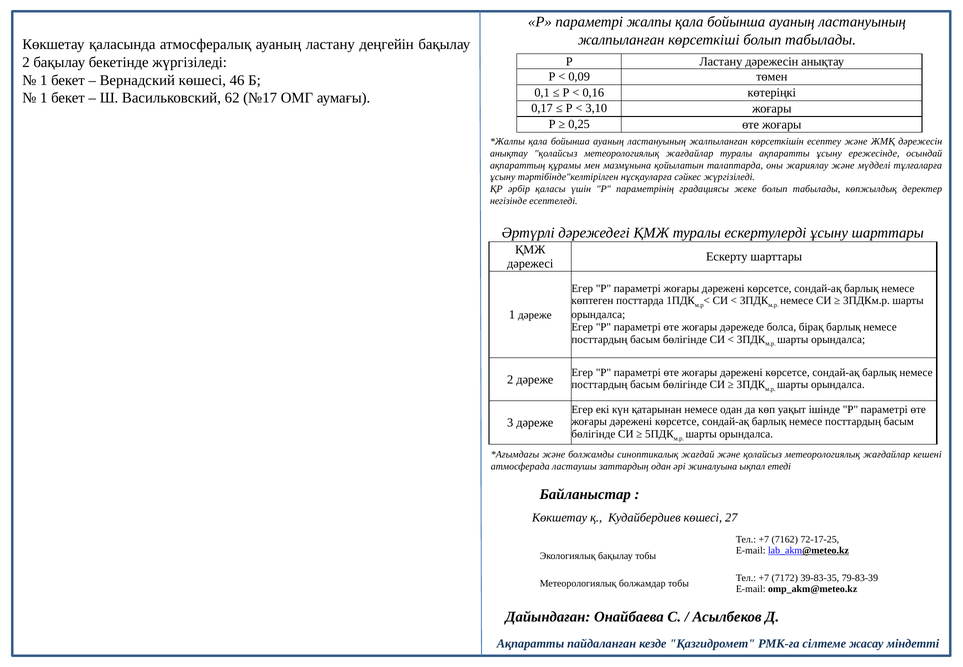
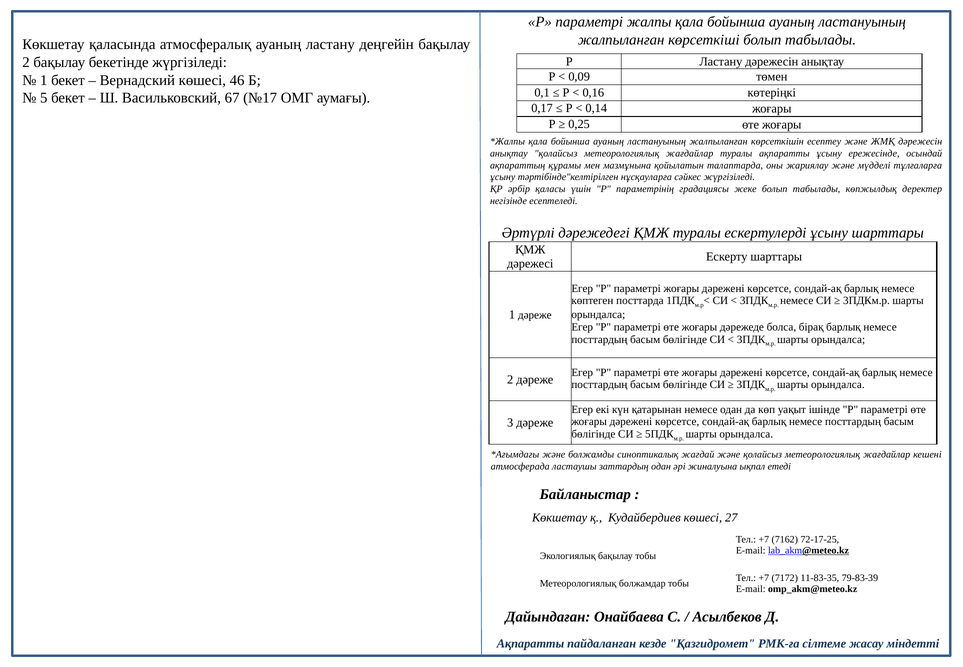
1: 1 -> 5 (44, 98)
62: 62 -> 67 (232, 98)
3,10: 3,10 -> 0,14 (596, 108)
39-83-35: 39-83-35 -> 11-83-35 (820, 578)
